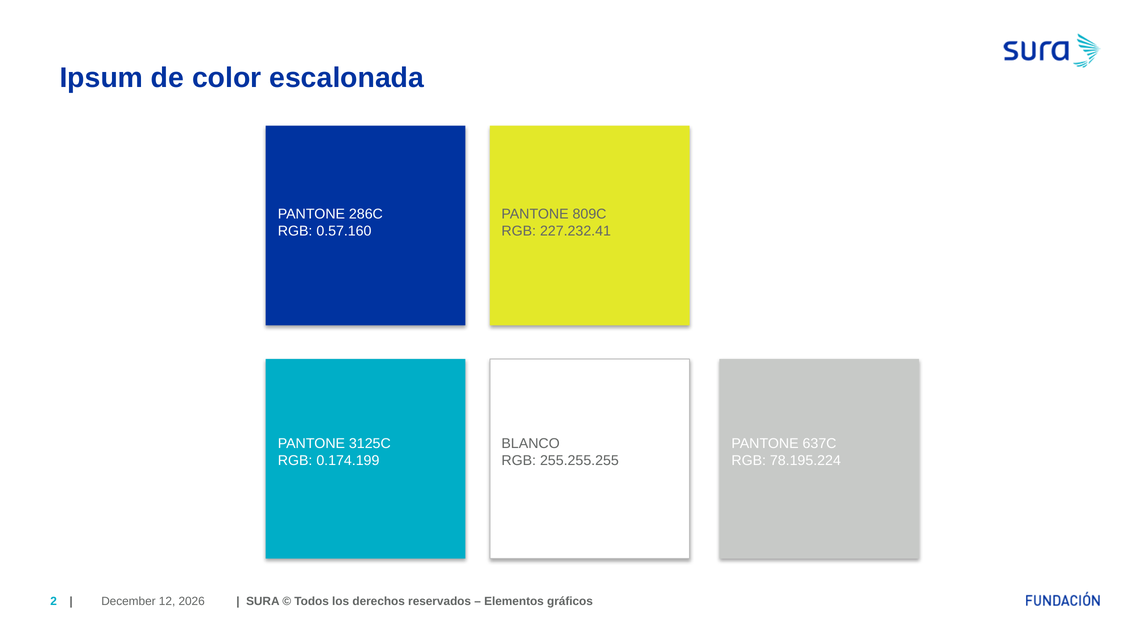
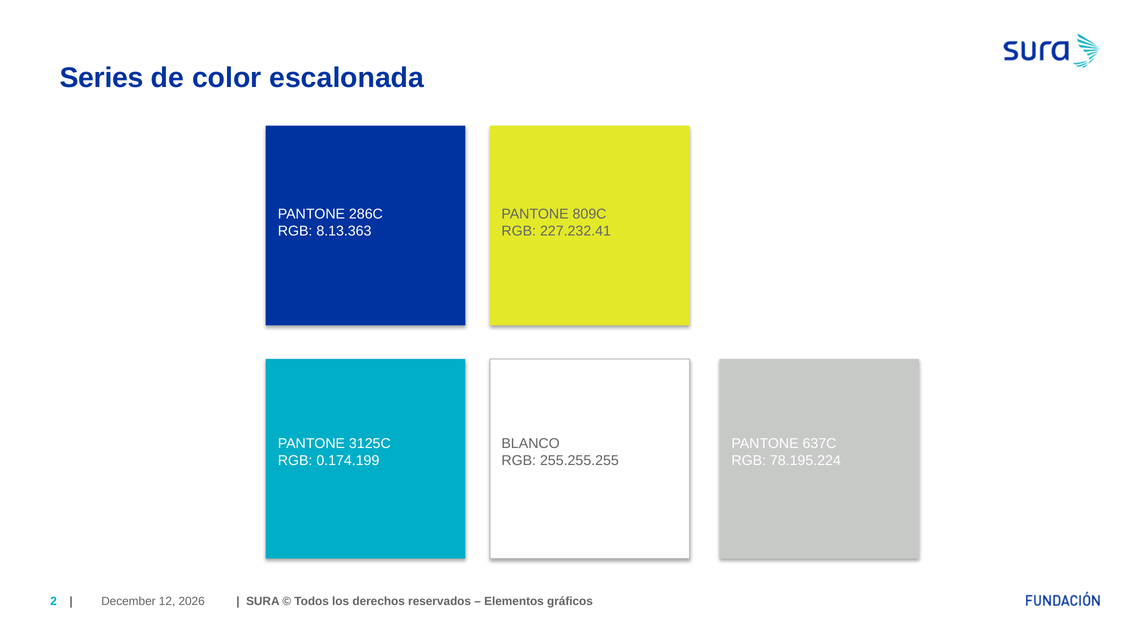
Ipsum: Ipsum -> Series (102, 78)
0.57.160: 0.57.160 -> 8.13.363 (344, 231)
